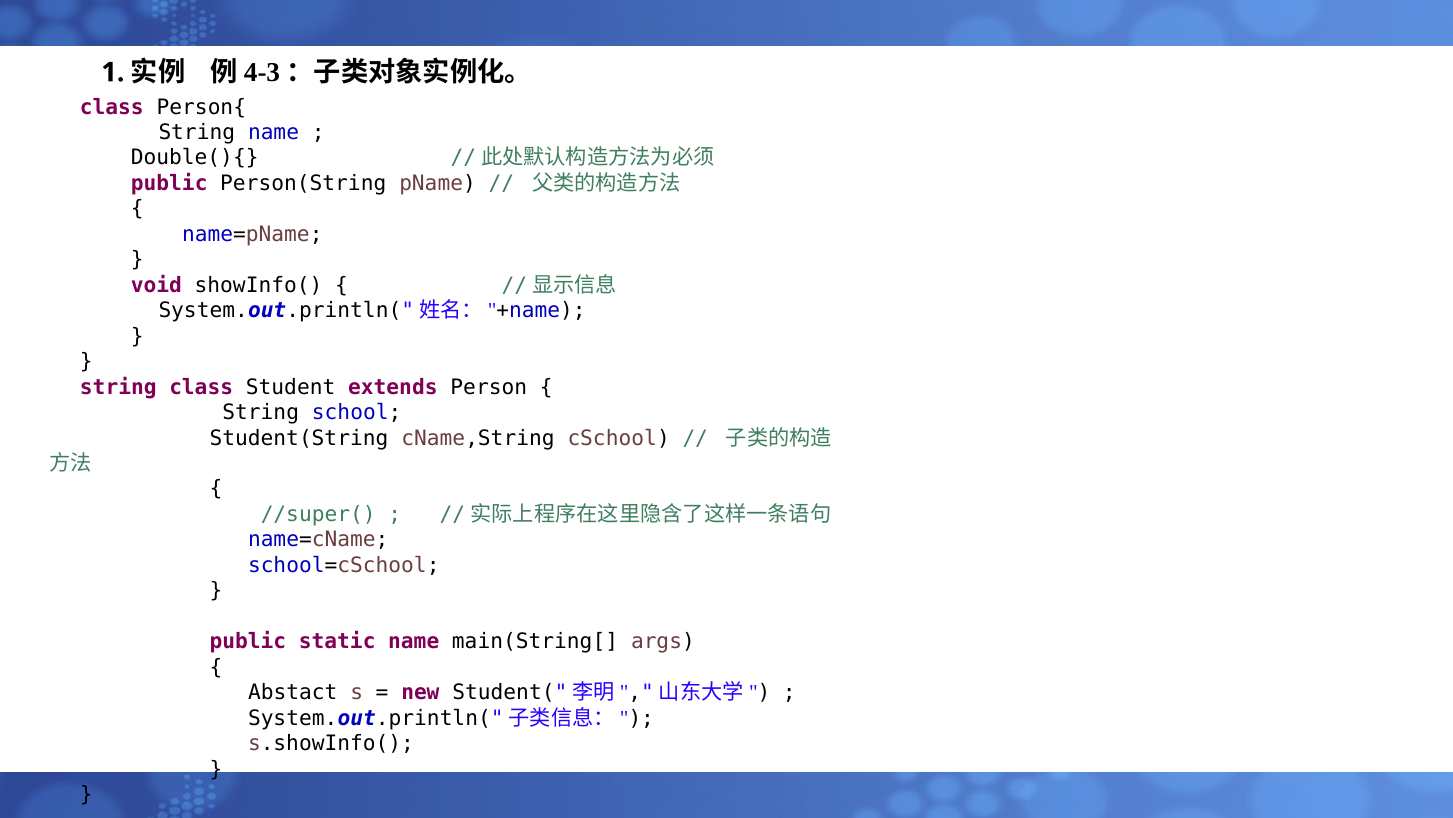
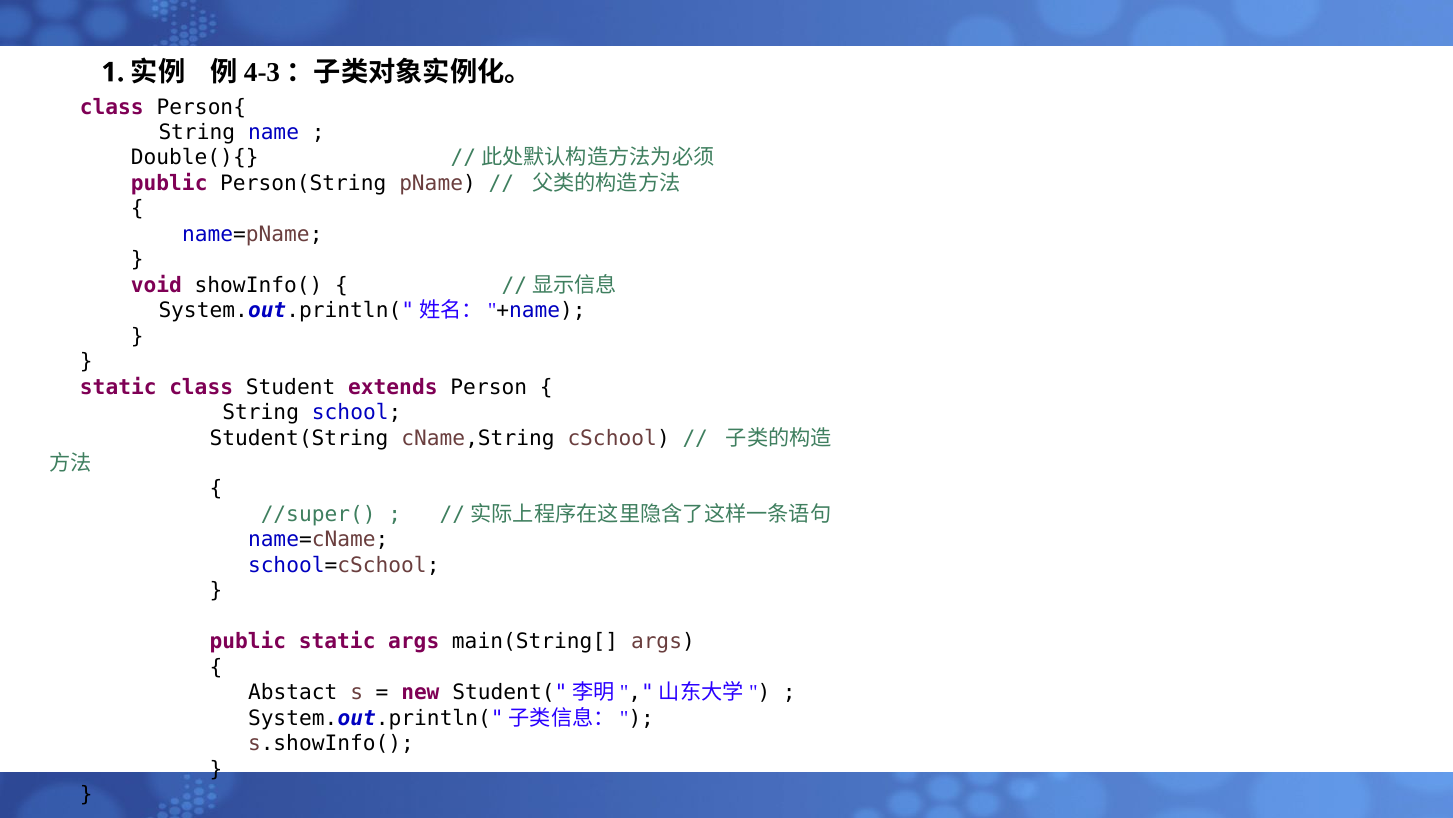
string: string -> static (118, 387)
static name: name -> args (414, 641)
